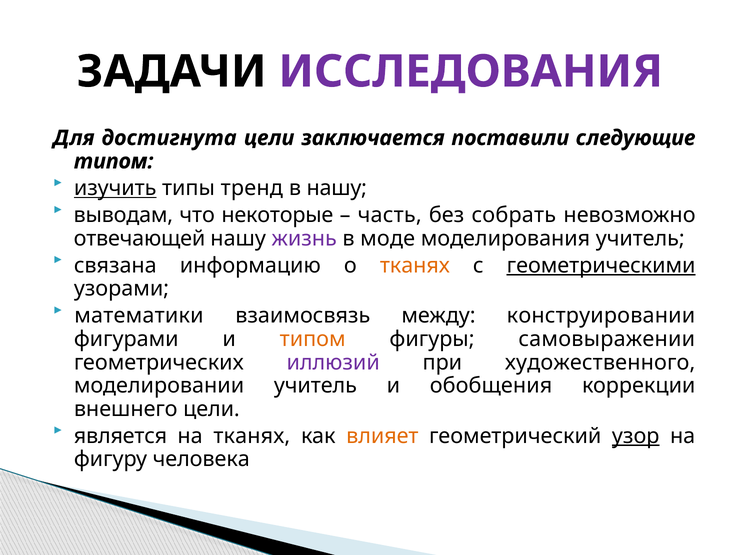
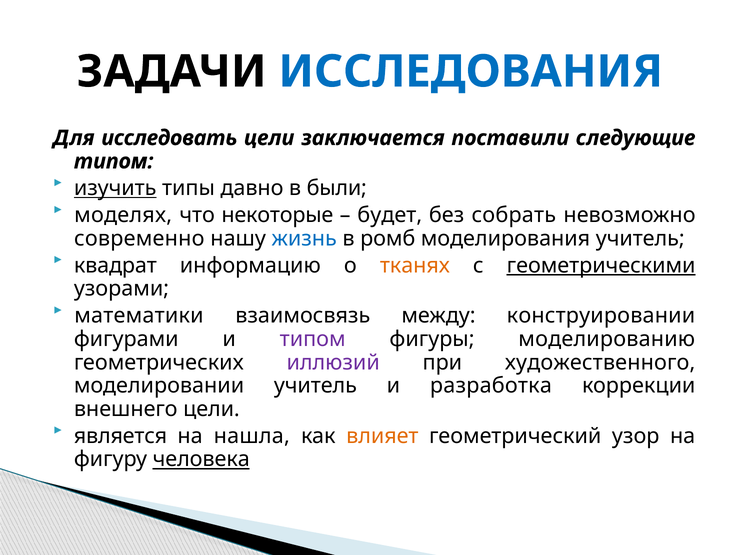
ИССЛЕДОВАНИЯ colour: purple -> blue (471, 72)
достигнута: достигнута -> исследовать (169, 138)
тренд: тренд -> давно (252, 188)
в нашу: нашу -> были (337, 188)
выводам: выводам -> моделях (123, 215)
часть: часть -> будет (390, 215)
отвечающей: отвечающей -> современно (139, 239)
жизнь colour: purple -> blue (304, 239)
моде: моде -> ромб (388, 239)
связана: связана -> квадрат (115, 266)
типом colour: orange -> purple (313, 339)
самовыражении: самовыражении -> моделированию (607, 339)
обобщения: обобщения -> разработка (491, 386)
на тканях: тканях -> нашла (252, 436)
узор underline: present -> none (636, 436)
человека underline: none -> present (201, 459)
